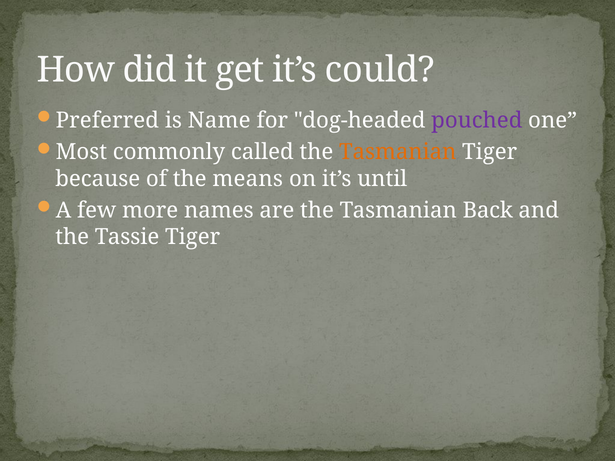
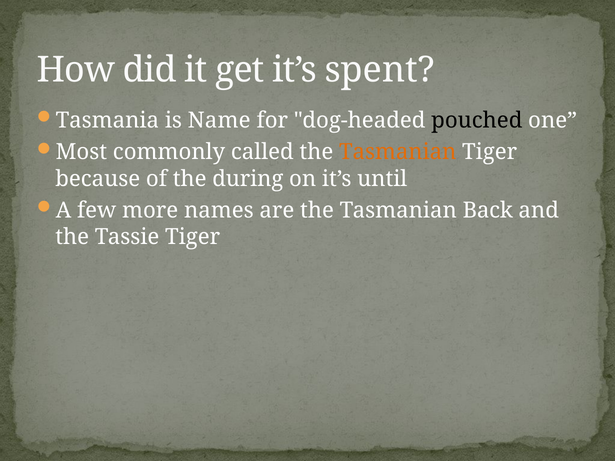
could: could -> spent (380, 70)
Preferred: Preferred -> Tasmania (107, 120)
pouched colour: purple -> black (477, 120)
means: means -> during (248, 179)
